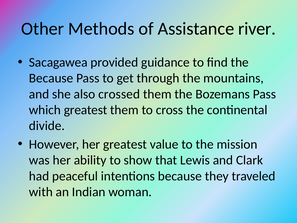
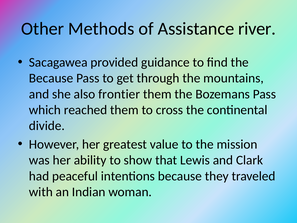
crossed: crossed -> frontier (119, 94)
which greatest: greatest -> reached (86, 110)
